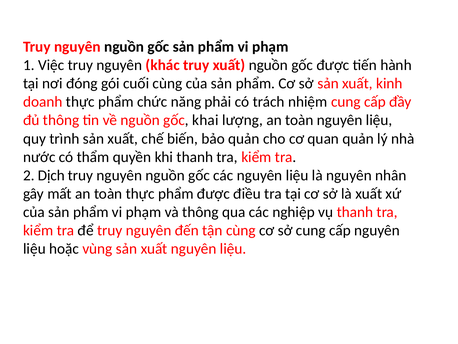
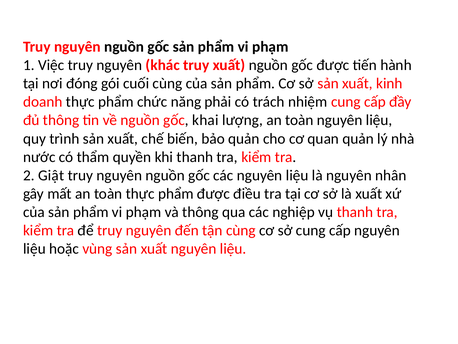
Dịch: Dịch -> Giật (51, 175)
